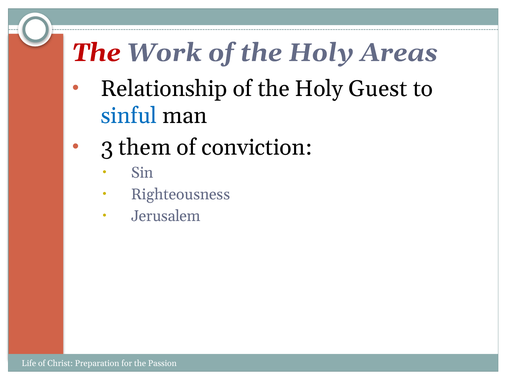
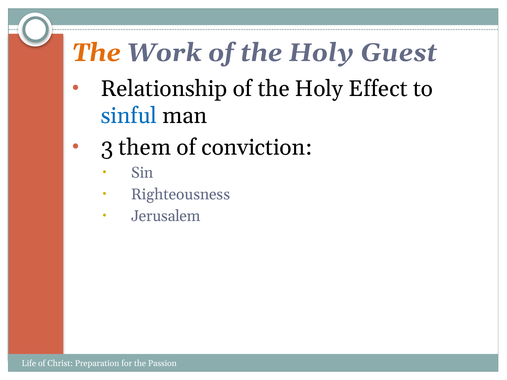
The colour: red -> orange (97, 53)
Areas: Areas -> Guest (399, 53)
Guest: Guest -> Effect (378, 89)
